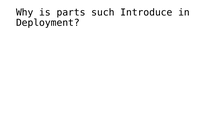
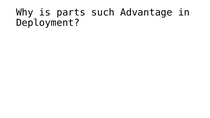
Introduce: Introduce -> Advantage (146, 12)
